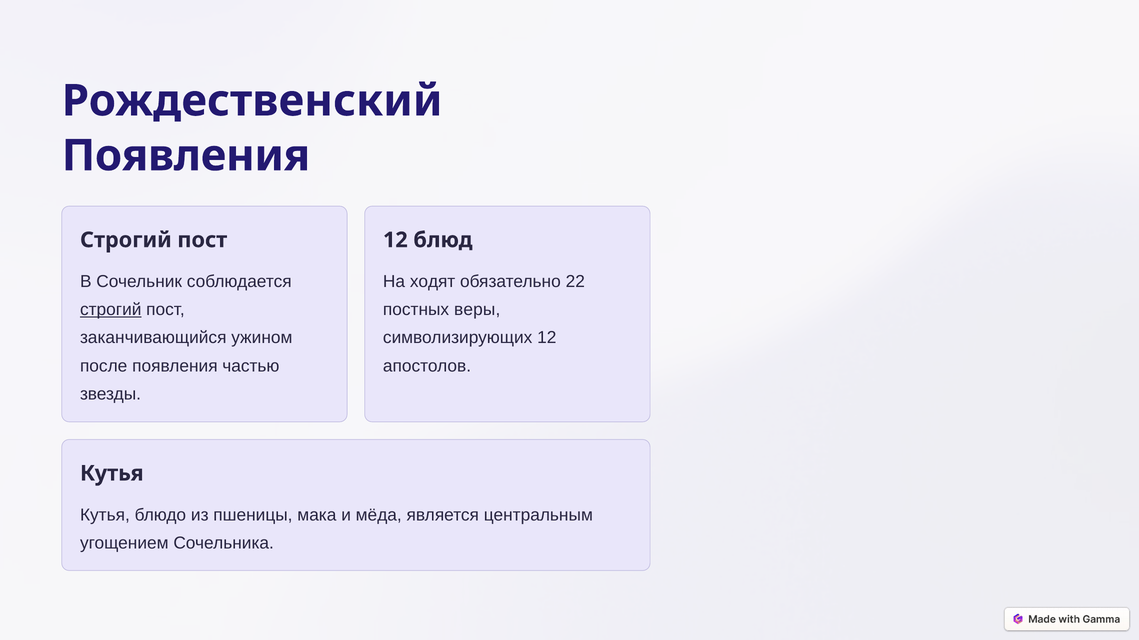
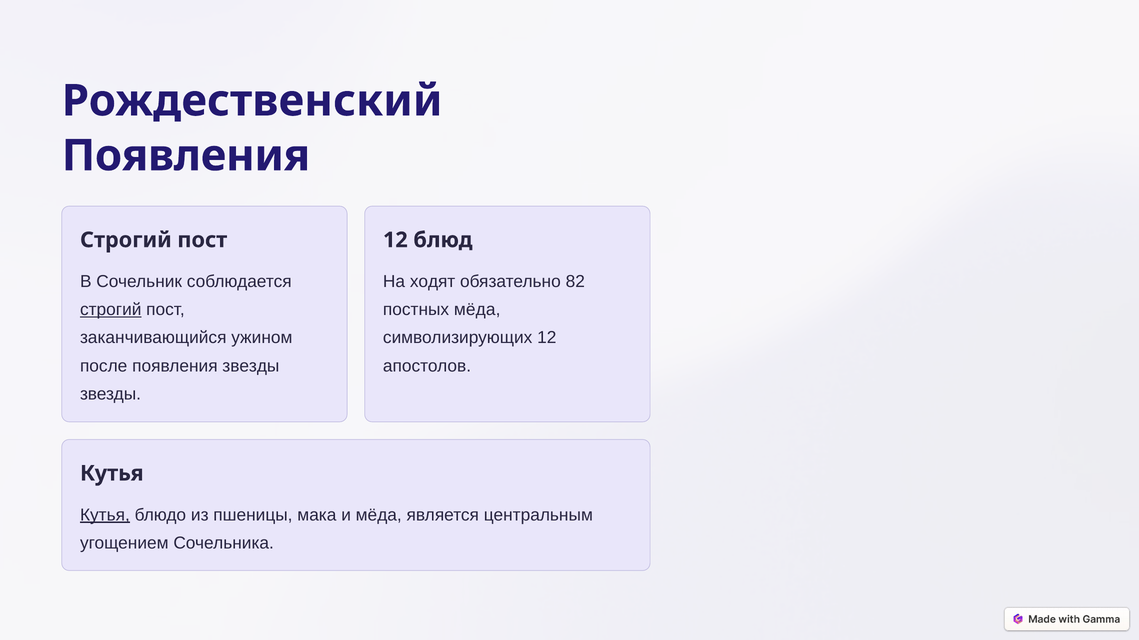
22: 22 -> 82 (575, 282)
постных веры: веры -> мёда (477, 310)
появления частью: частью -> звезды (251, 366)
Кутья underline: none -> present (105, 515)
